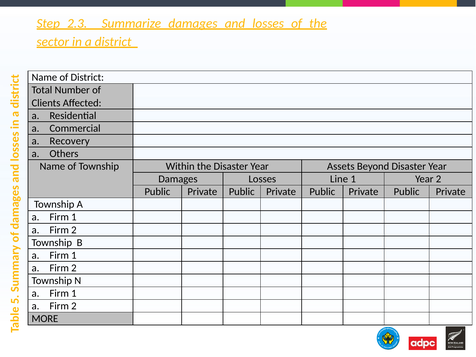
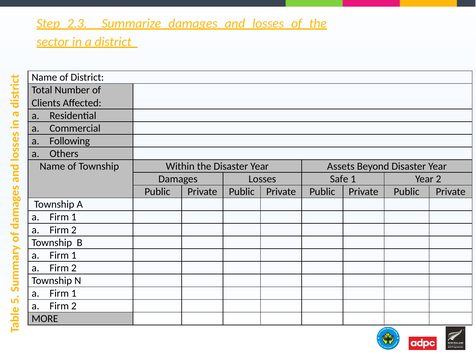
Recovery: Recovery -> Following (70, 141)
Line: Line -> Safe (339, 179)
